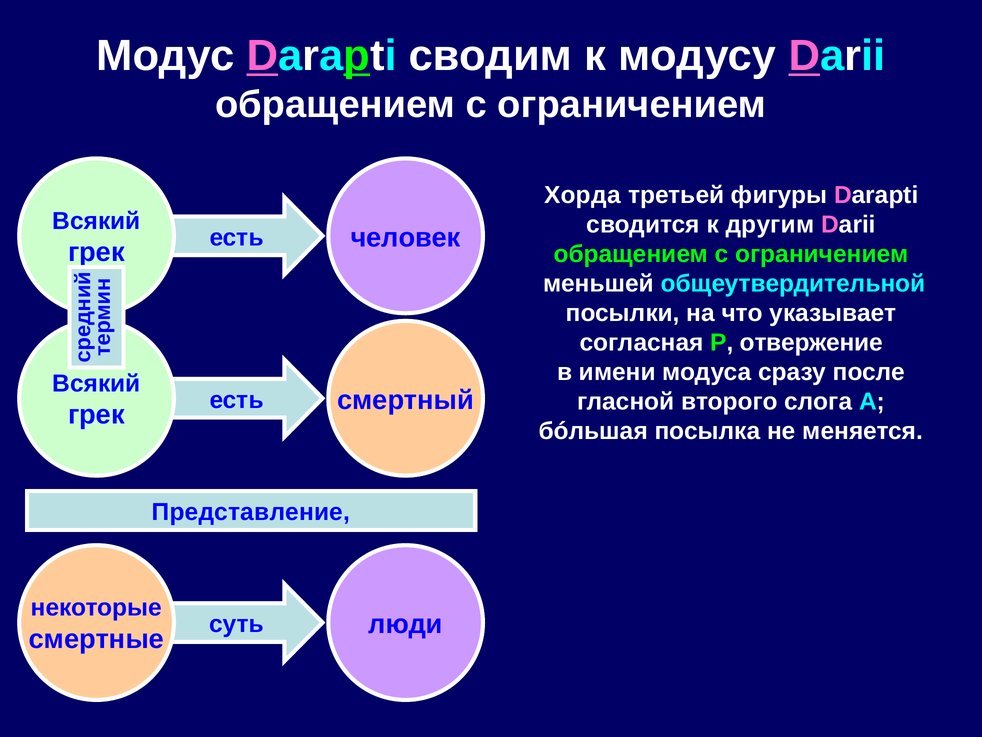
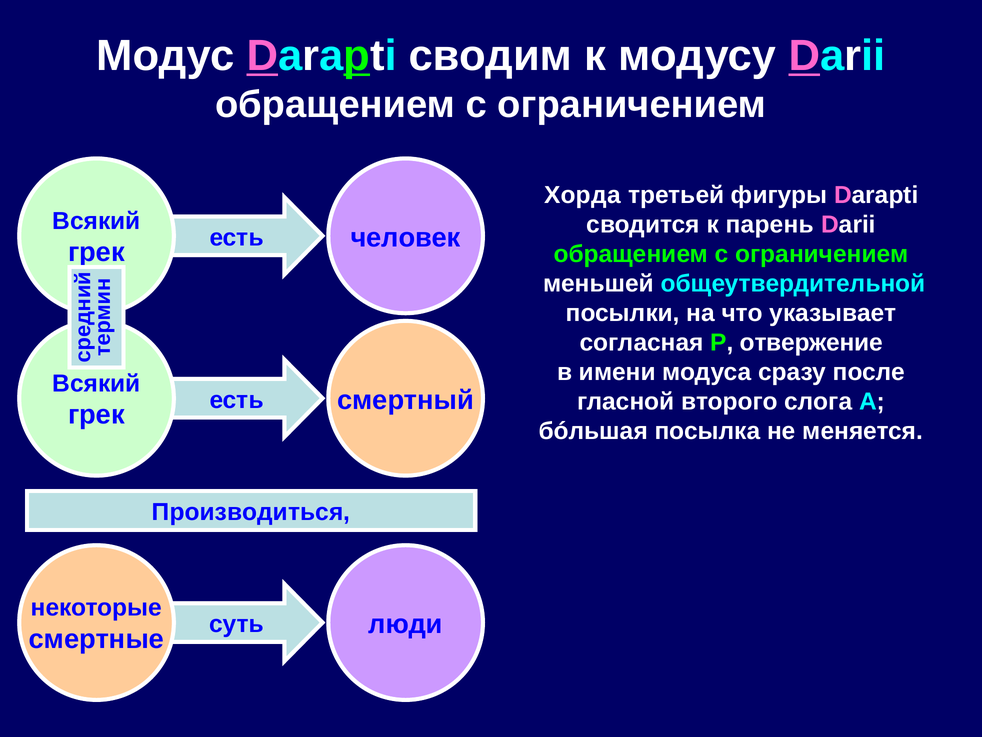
другим: другим -> парень (770, 225)
Представление: Представление -> Производиться (251, 512)
